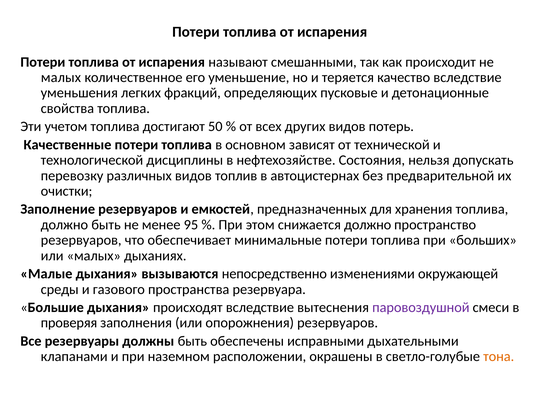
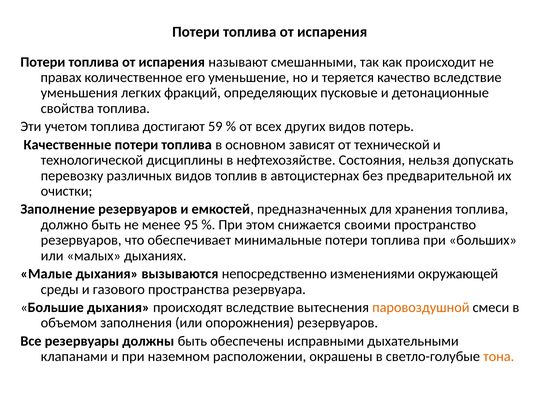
малых: малых -> правах (61, 77)
50: 50 -> 59 (215, 127)
снижается должно: должно -> своими (368, 225)
паровоздушной colour: purple -> orange (421, 308)
проверяя: проверяя -> объемом (69, 323)
